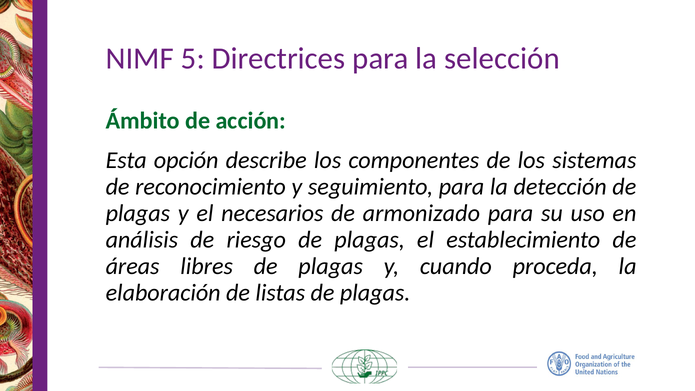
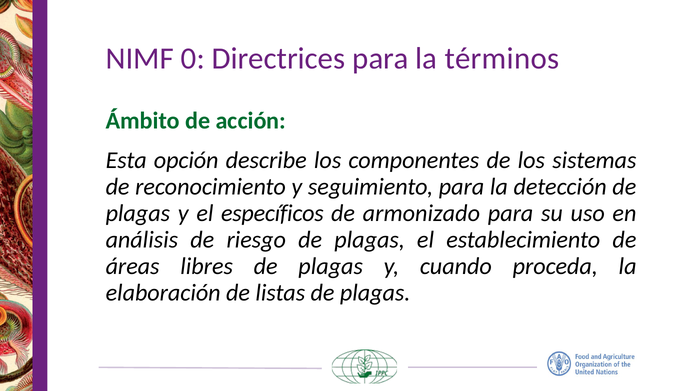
5: 5 -> 0 (193, 59)
selección: selección -> términos (502, 59)
necesarios: necesarios -> específicos (272, 213)
